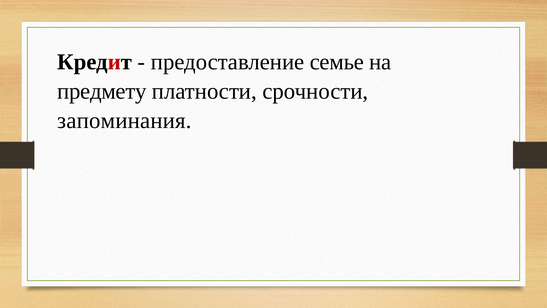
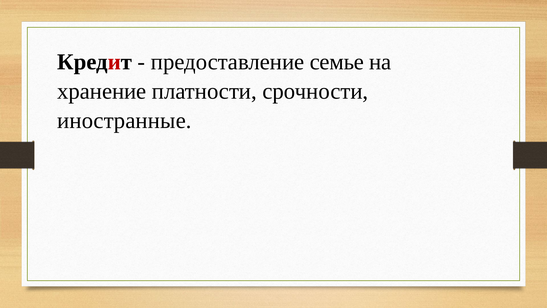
предмету: предмету -> хранение (102, 91)
запоминания: запоминания -> иностранные (124, 121)
